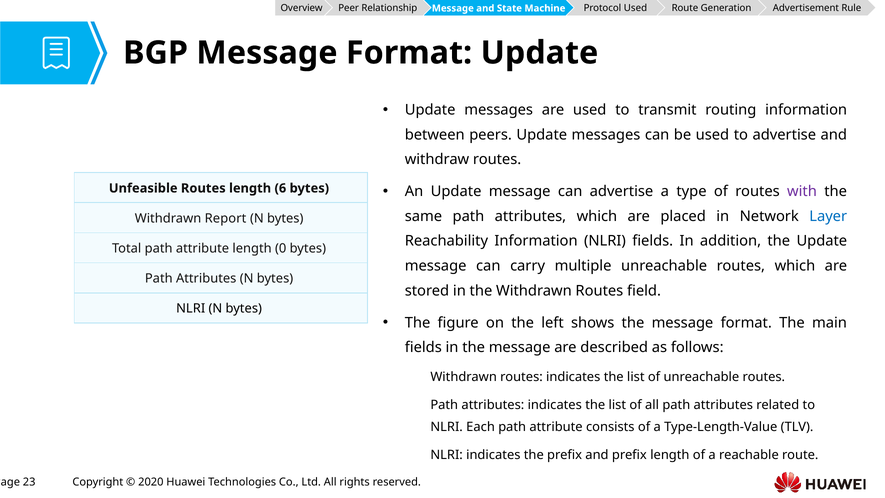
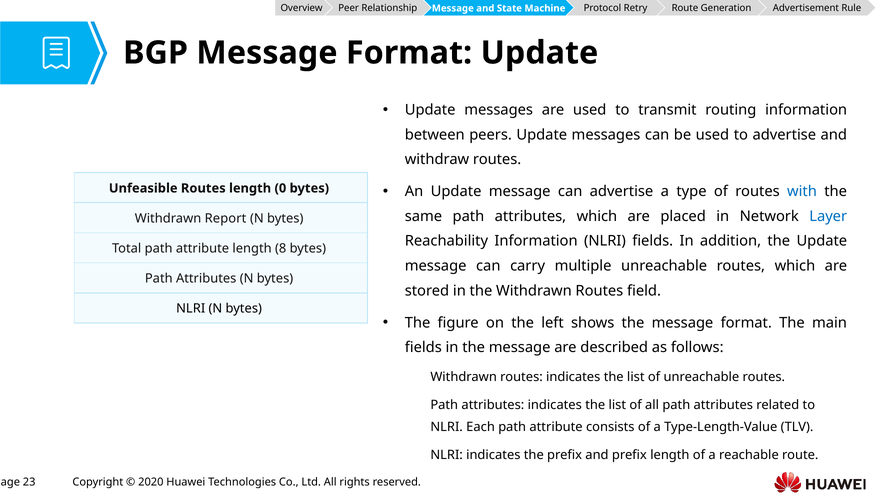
Protocol Used: Used -> Retry (636, 8)
with colour: purple -> blue (802, 192)
6: 6 -> 0 (280, 188)
0: 0 -> 8 (281, 248)
